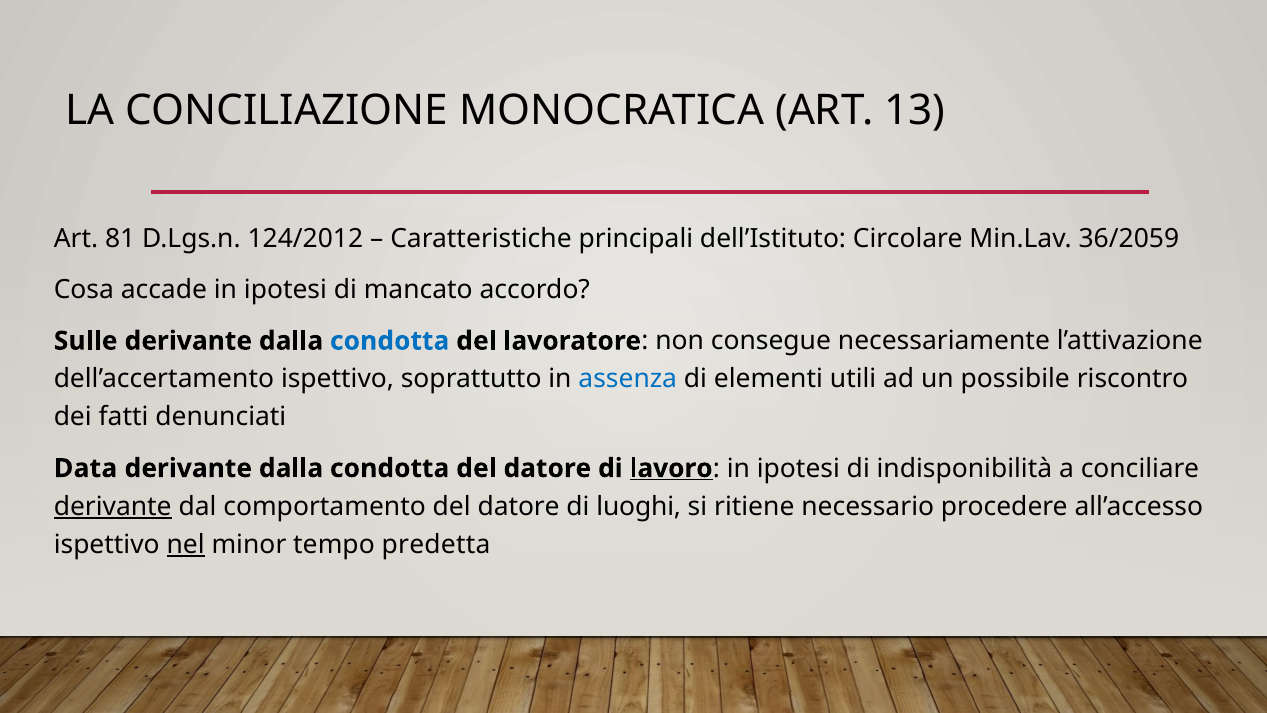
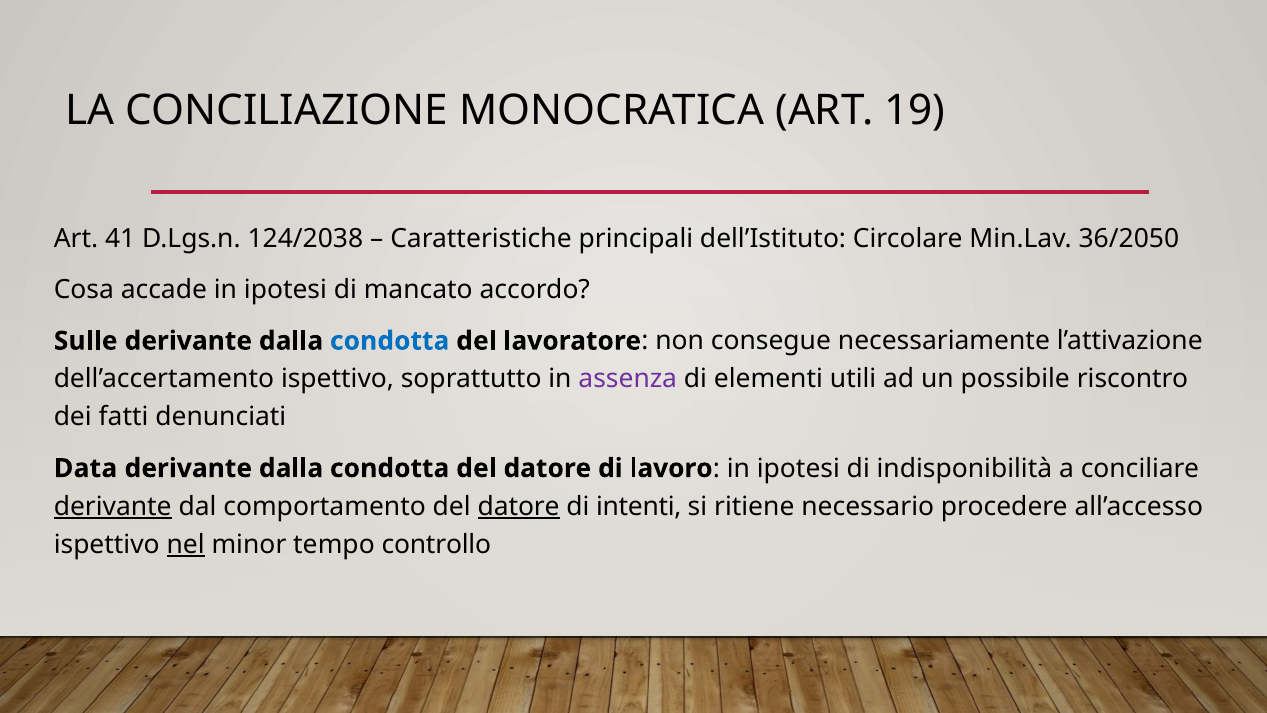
13: 13 -> 19 (915, 111)
81: 81 -> 41 (120, 238)
124/2012: 124/2012 -> 124/2038 (305, 238)
36/2059: 36/2059 -> 36/2050 (1129, 238)
assenza colour: blue -> purple (628, 379)
lavoro underline: present -> none (671, 468)
datore underline: none -> present (519, 506)
luoghi: luoghi -> intenti (639, 506)
predetta: predetta -> controllo (436, 544)
